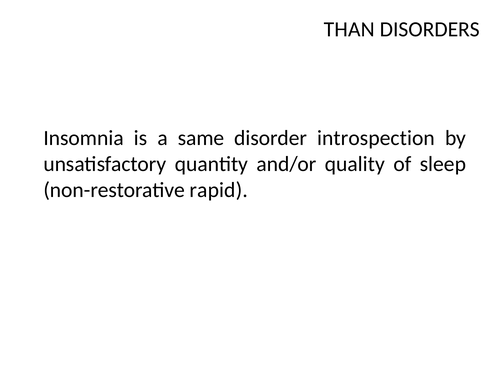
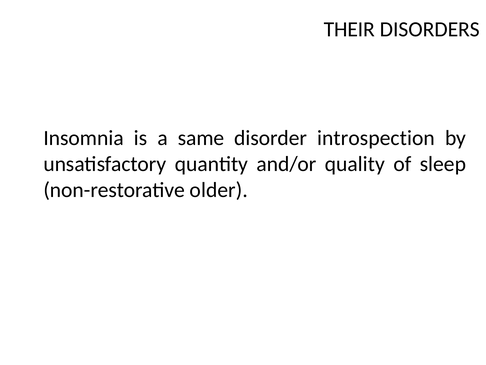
THAN: THAN -> THEIR (349, 29)
rapid: rapid -> older (219, 190)
